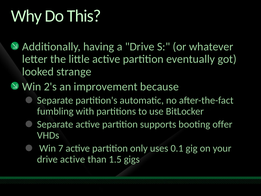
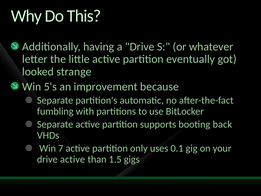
2's: 2's -> 5's (50, 86)
offer: offer -> back (222, 124)
